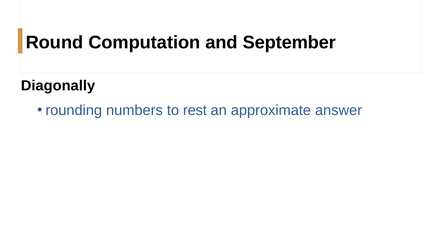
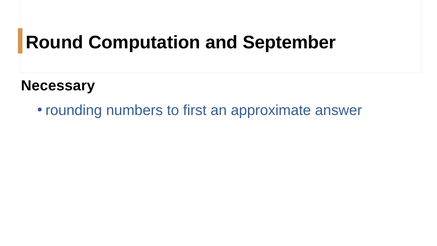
Diagonally: Diagonally -> Necessary (58, 86)
rest: rest -> first (195, 110)
